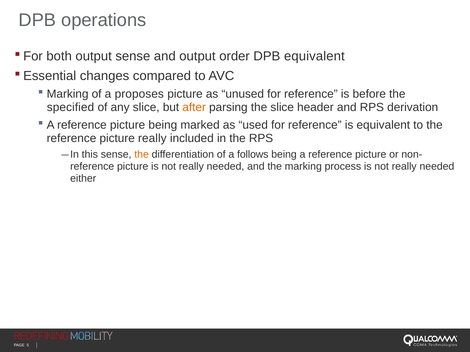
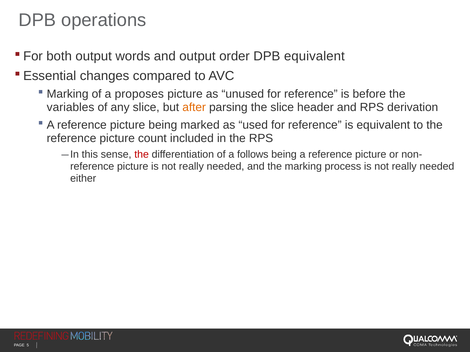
output sense: sense -> words (133, 56)
specified: specified -> variables (71, 108)
picture really: really -> count (152, 138)
the colour: orange -> red (142, 155)
